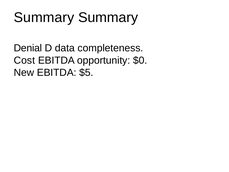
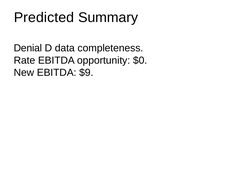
Summary: Summary -> Predicted (44, 17)
Cost: Cost -> Rate (24, 60)
$5: $5 -> $9 (86, 72)
